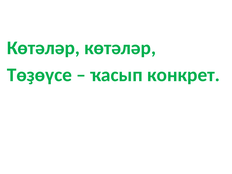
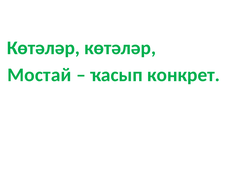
Төҙөүсе: Төҙөүсе -> Мостай (39, 75)
